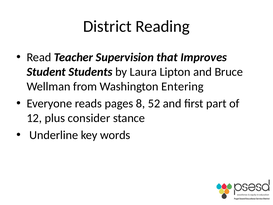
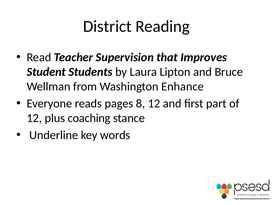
Entering: Entering -> Enhance (183, 86)
8 52: 52 -> 12 (154, 103)
consider: consider -> coaching (89, 118)
